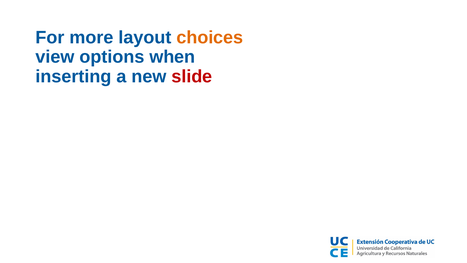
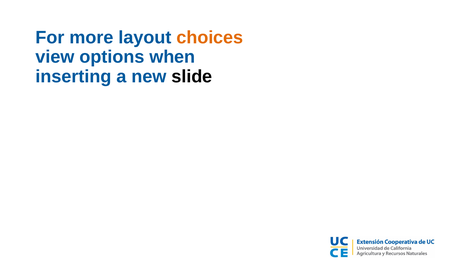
slide colour: red -> black (192, 76)
